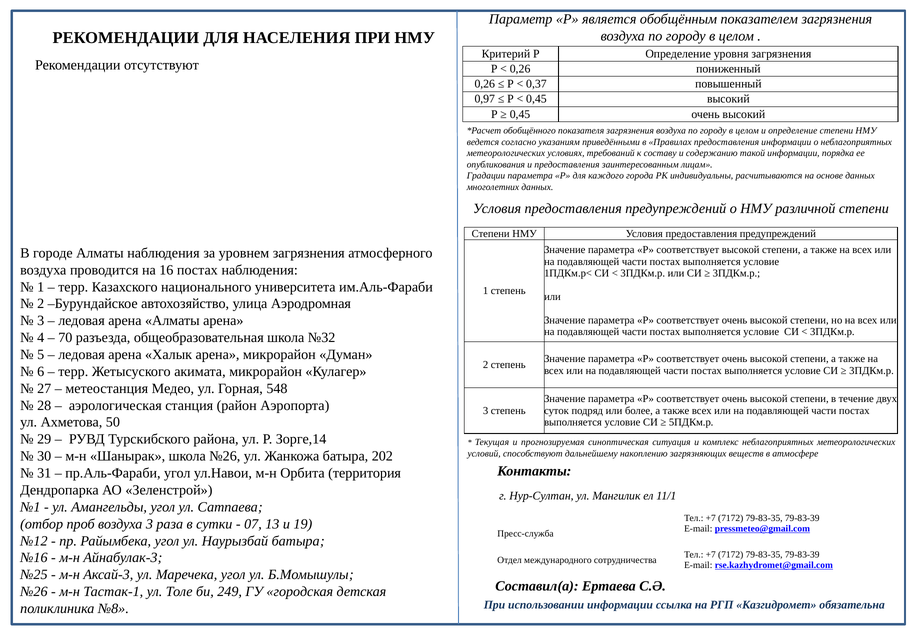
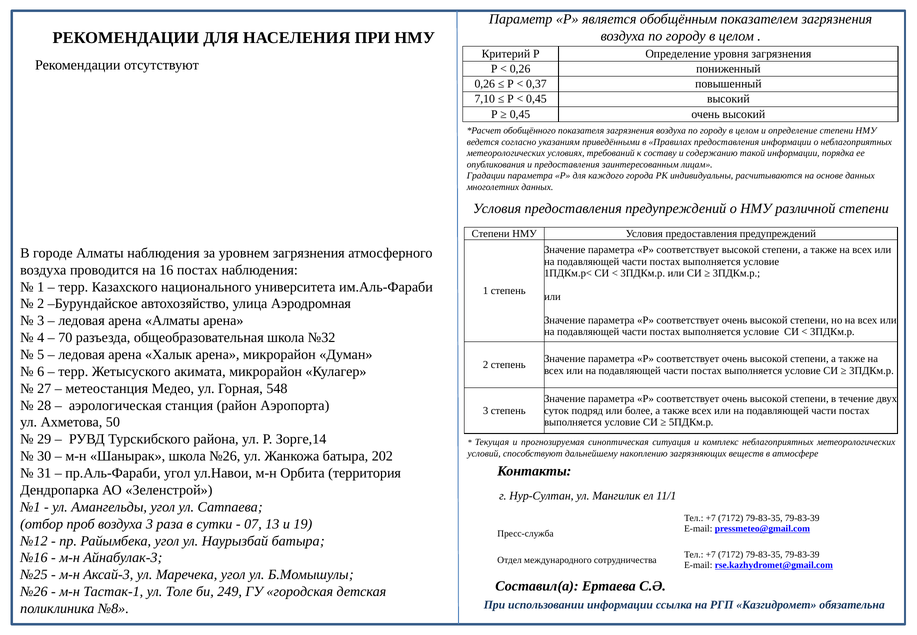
0,97: 0,97 -> 7,10 (485, 99)
